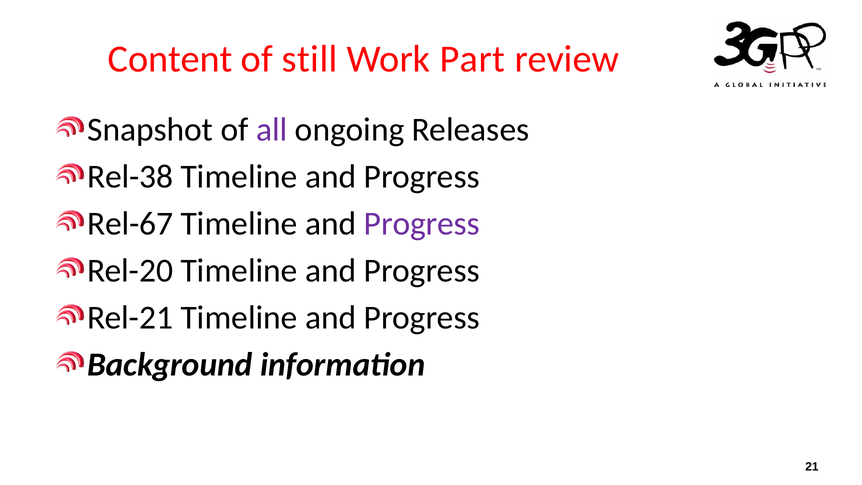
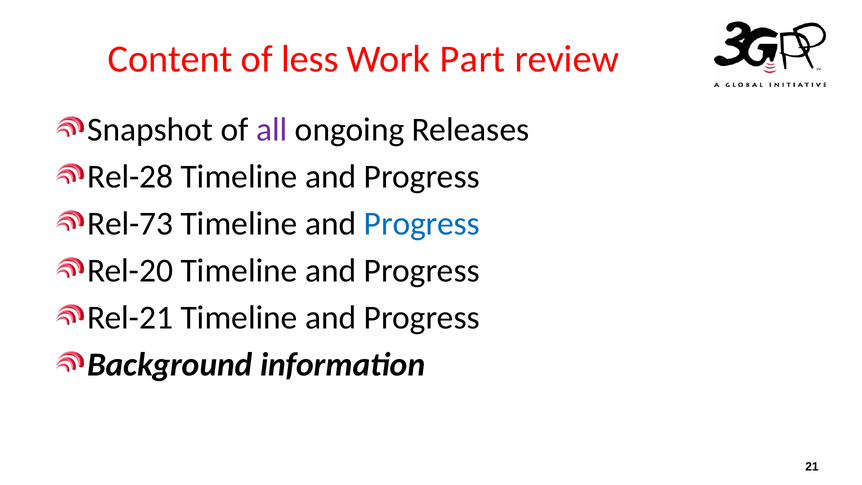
still: still -> less (310, 59)
Rel-38: Rel-38 -> Rel-28 (130, 177)
Rel-67: Rel-67 -> Rel-73 (130, 224)
Progress colour: purple -> blue (422, 224)
